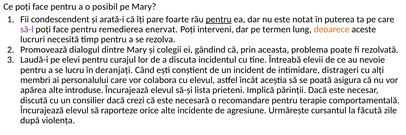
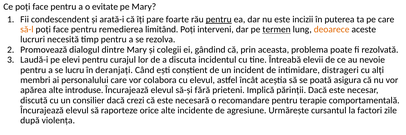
posibil: posibil -> evitate (105, 7)
notat: notat -> incizii (303, 19)
să-l colour: purple -> orange (27, 30)
enervat: enervat -> limitând (162, 30)
termen underline: none -> present (277, 30)
lista: lista -> fără (202, 90)
făcută: făcută -> factori (370, 111)
